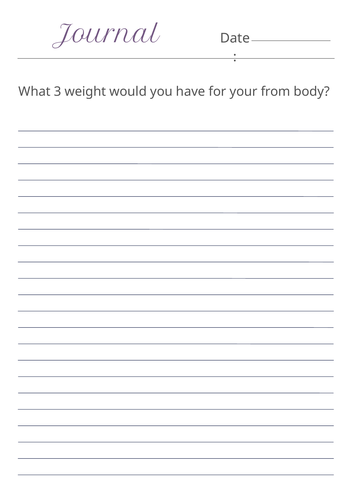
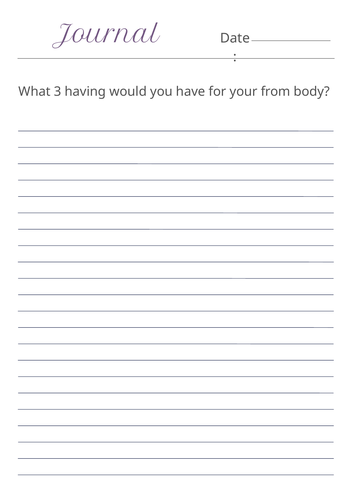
weight: weight -> having (85, 91)
